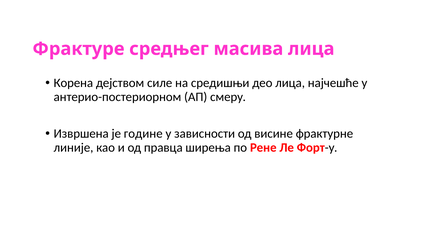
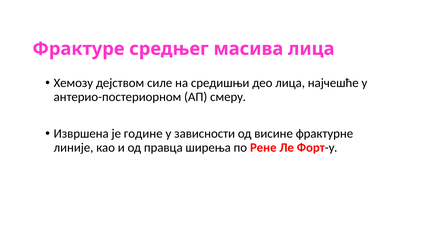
Корена: Корена -> Хемозу (73, 83)
